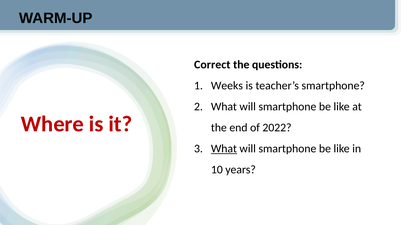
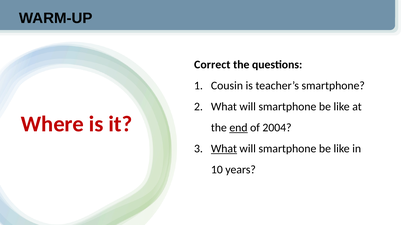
Weeks: Weeks -> Cousin (227, 86)
end underline: none -> present (238, 128)
2022: 2022 -> 2004 (277, 128)
